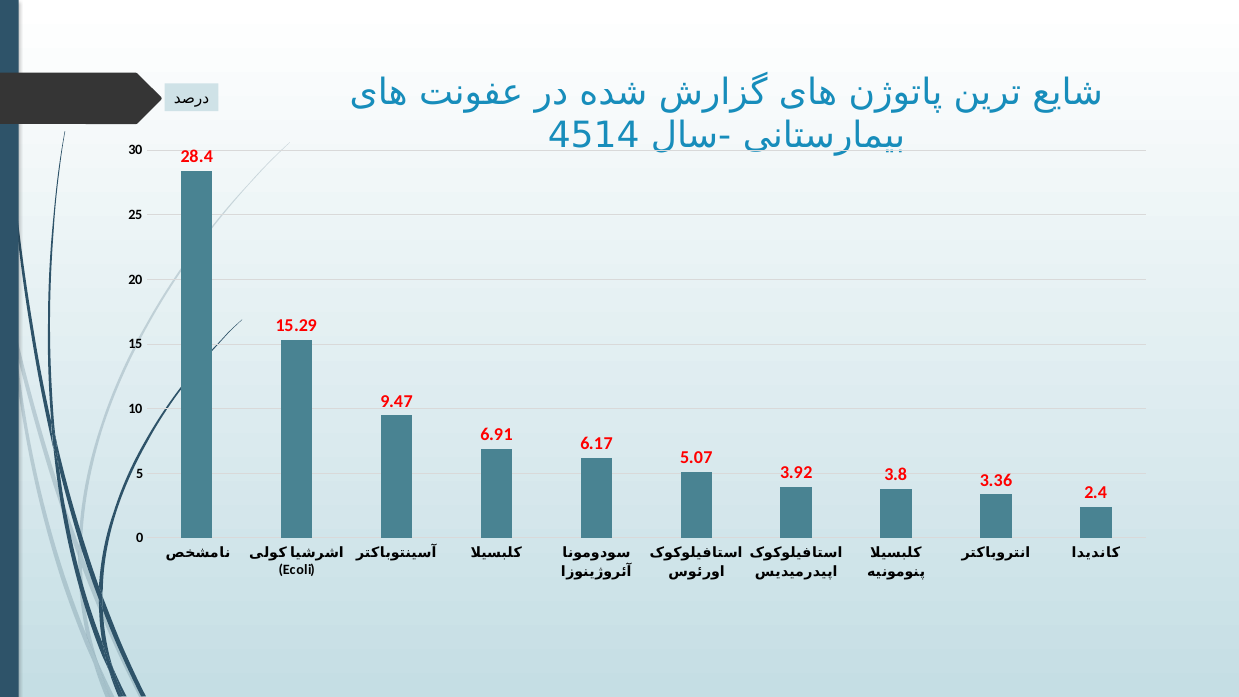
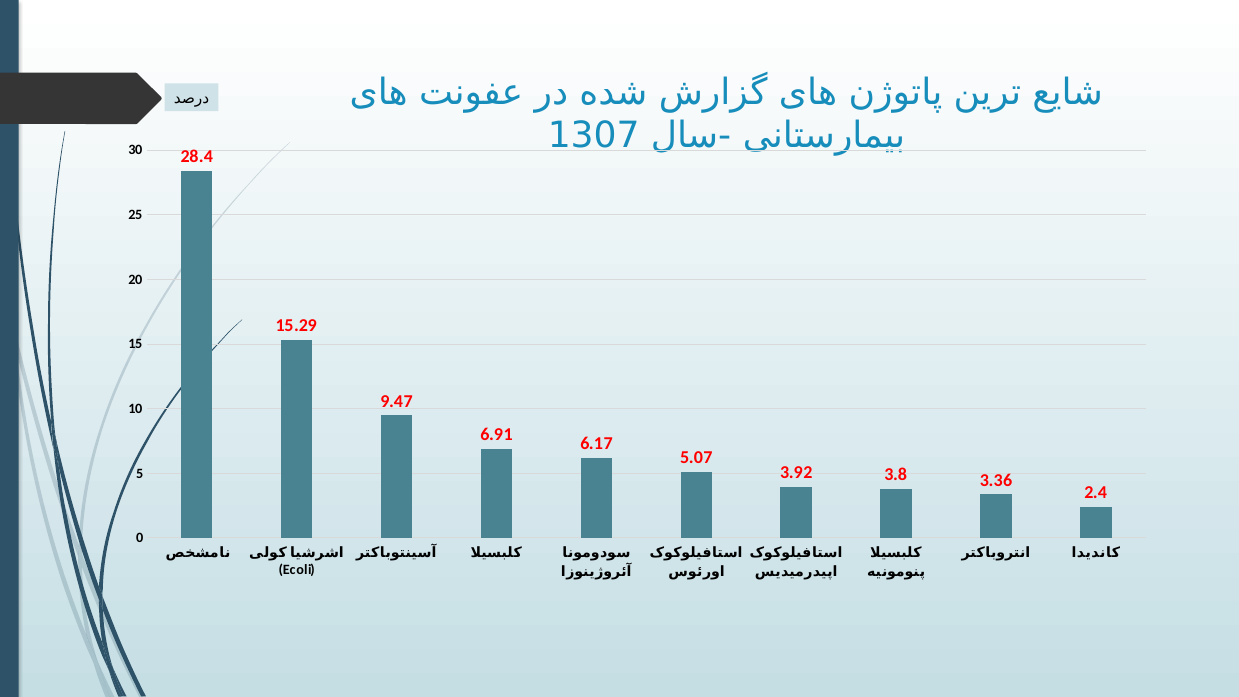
4514: 4514 -> 1307 (594, 136)
